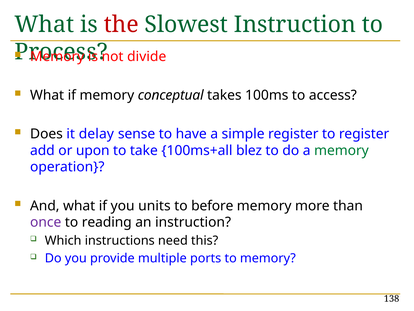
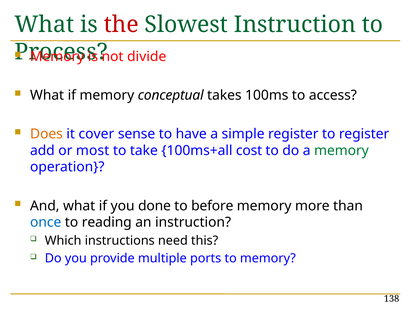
Does colour: black -> orange (46, 134)
delay: delay -> cover (96, 134)
upon: upon -> most (93, 150)
blez: blez -> cost (249, 150)
units: units -> done (155, 205)
once colour: purple -> blue (46, 222)
